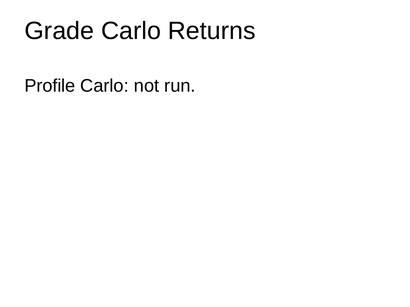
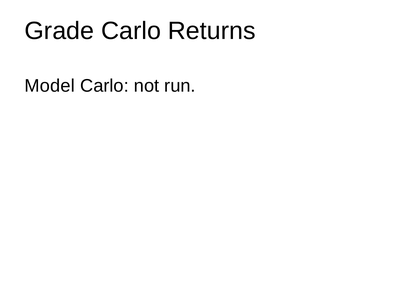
Profile: Profile -> Model (50, 86)
